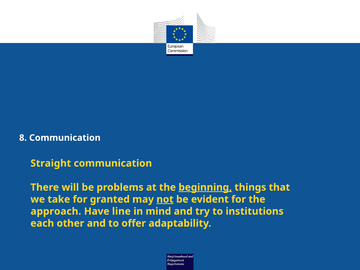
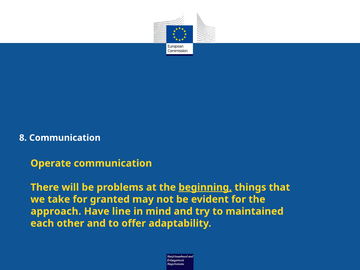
Straight: Straight -> Operate (51, 163)
not underline: present -> none (165, 199)
institutions: institutions -> maintained (255, 211)
